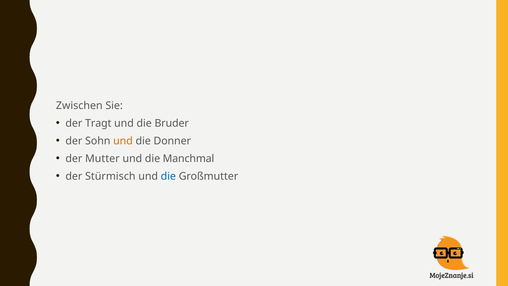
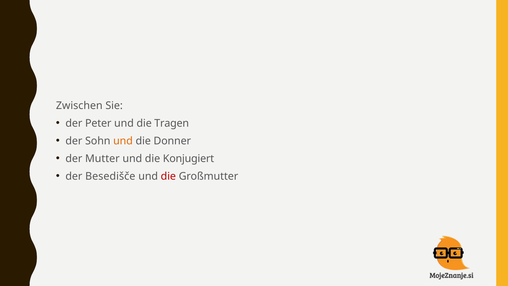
Tragt: Tragt -> Peter (98, 123)
Bruder: Bruder -> Tragen (172, 123)
Manchmal: Manchmal -> Konjugiert (189, 159)
Stürmisch: Stürmisch -> Besedišče (110, 176)
die colour: blue -> red (168, 176)
